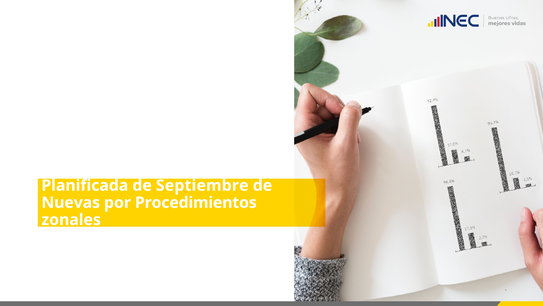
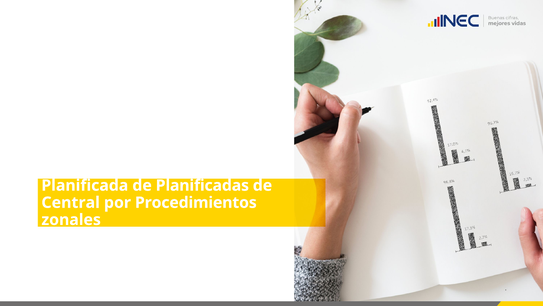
Septiembre: Septiembre -> Planificadas (202, 185)
Nuevas: Nuevas -> Central (71, 202)
